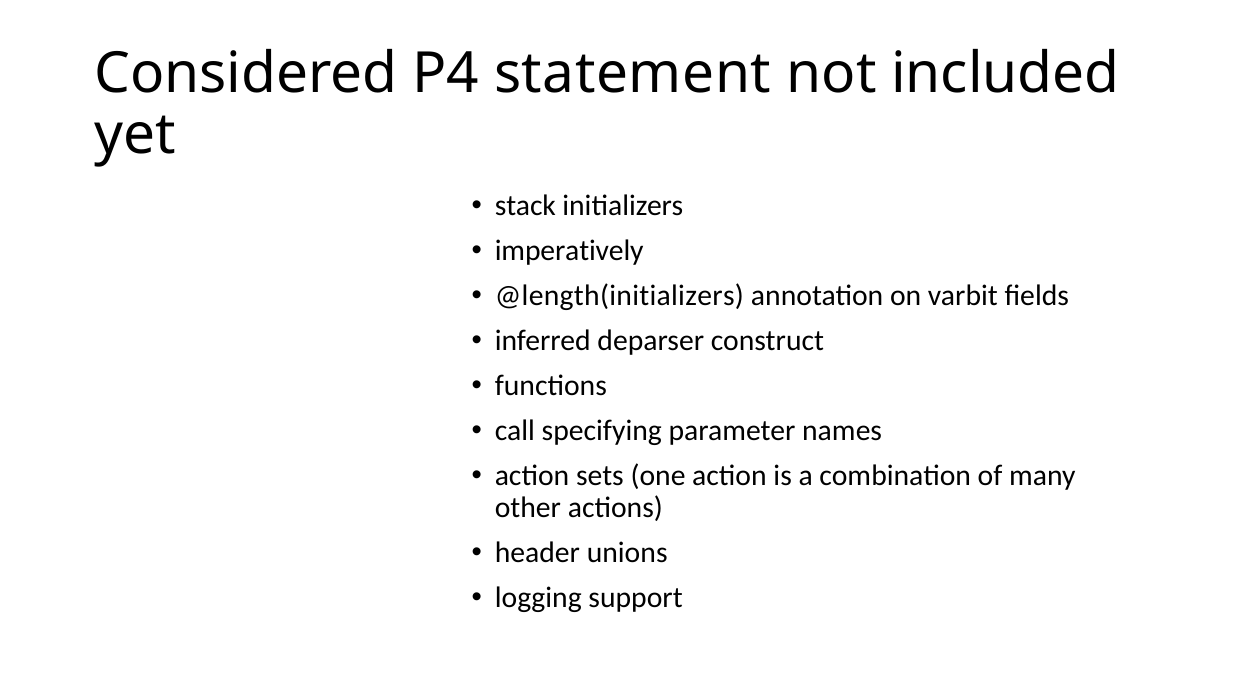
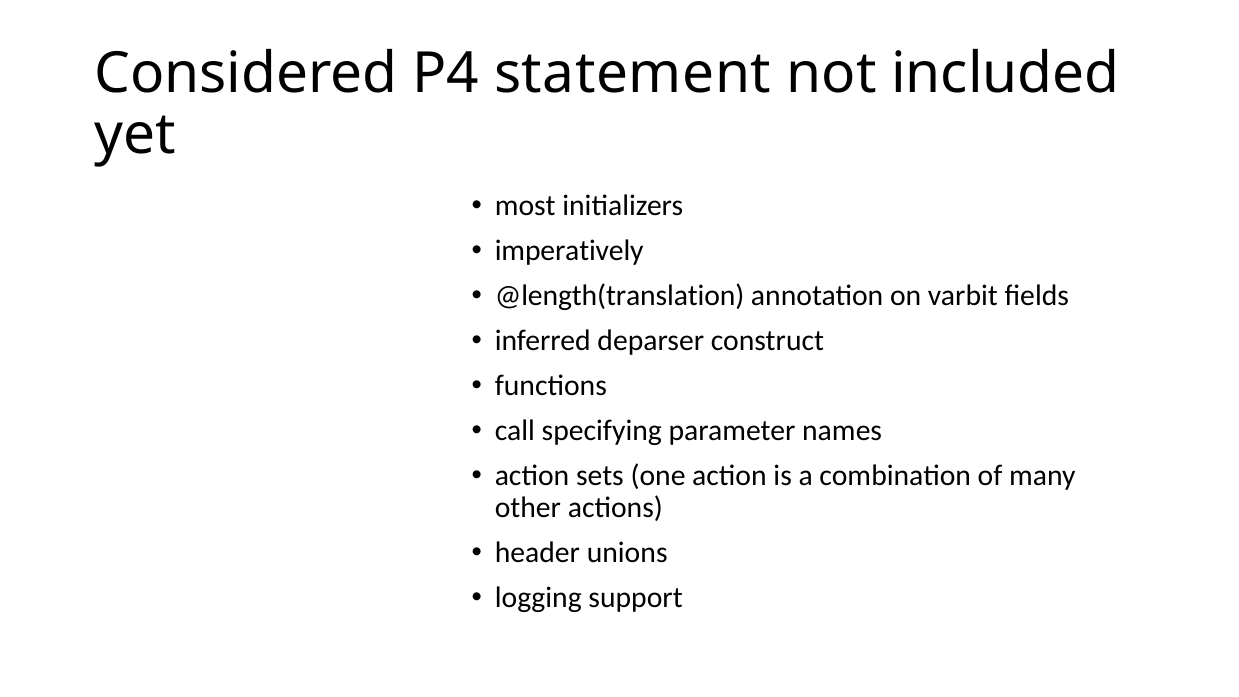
stack: stack -> most (525, 206)
@length(initializers: @length(initializers -> @length(translation (620, 296)
